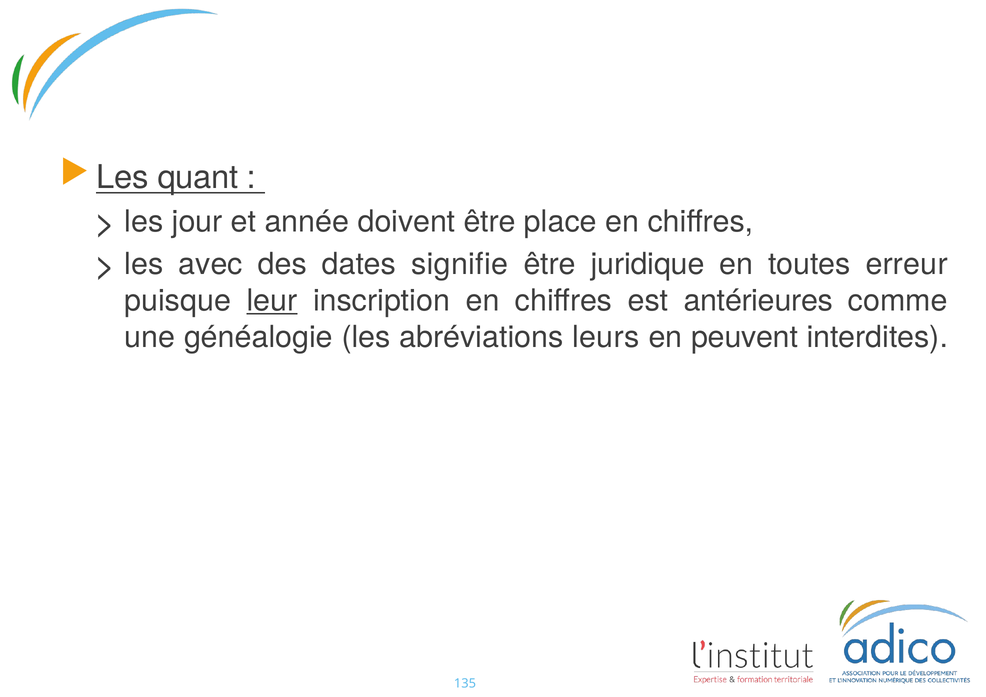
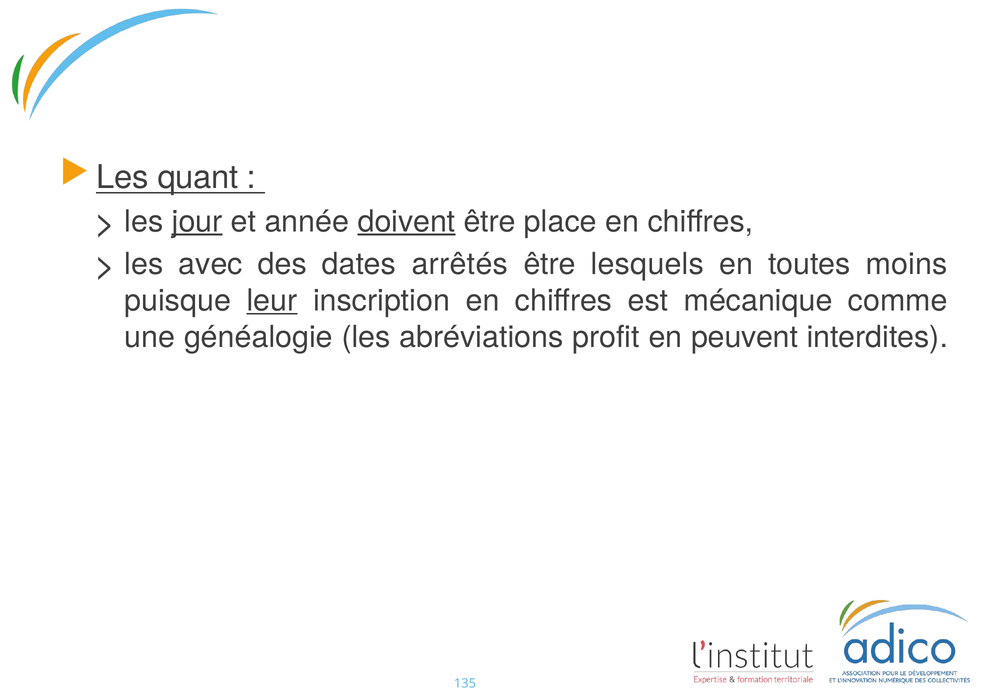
jour underline: none -> present (197, 222)
doivent underline: none -> present (407, 222)
signifie: signifie -> arrêtés (460, 264)
juridique: juridique -> lesquels (647, 264)
erreur: erreur -> moins (907, 264)
antérieures: antérieures -> mécanique (758, 301)
leurs: leurs -> profit (606, 337)
